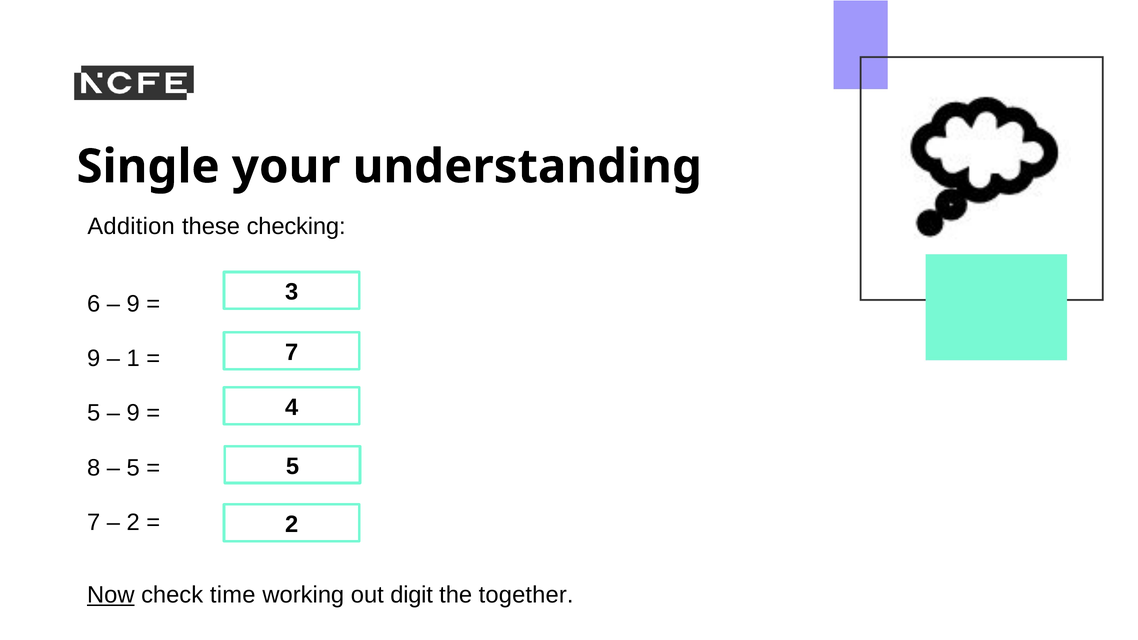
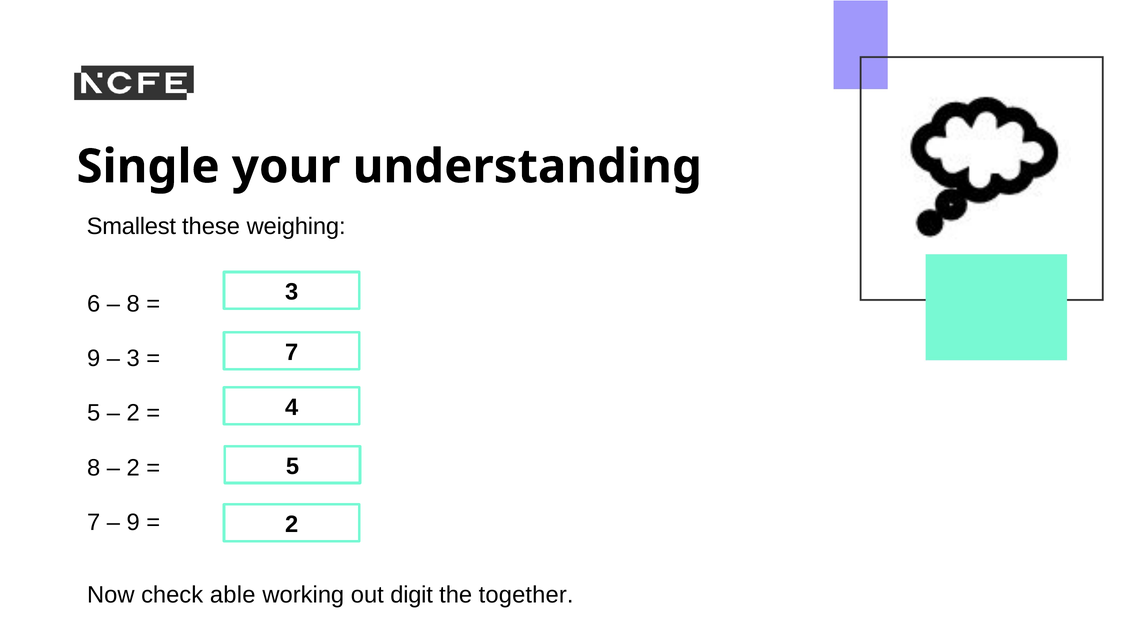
Addition: Addition -> Smallest (131, 227)
checking: checking -> weighing (296, 227)
9: 9 -> 8 (133, 304)
1: 1 -> 3 (133, 359)
9: 9 -> 2 (133, 413)
5: 5 -> 2 (133, 468)
2: 2 -> 9 (133, 522)
Now underline: present -> none (111, 595)
time: time -> able (233, 595)
